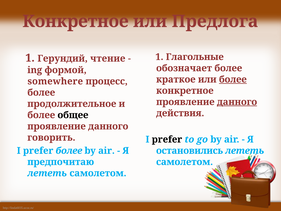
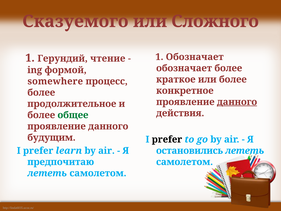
Конкретное: Конкретное -> Сказуемого (75, 21)
Предлога: Предлога -> Сложного (215, 21)
1 Глагольные: Глагольные -> Обозначает (195, 57)
более underline: present -> none (233, 79)
общее colour: black -> green (73, 115)
говорить: говорить -> будущим (51, 137)
prefer более: более -> learn (69, 151)
